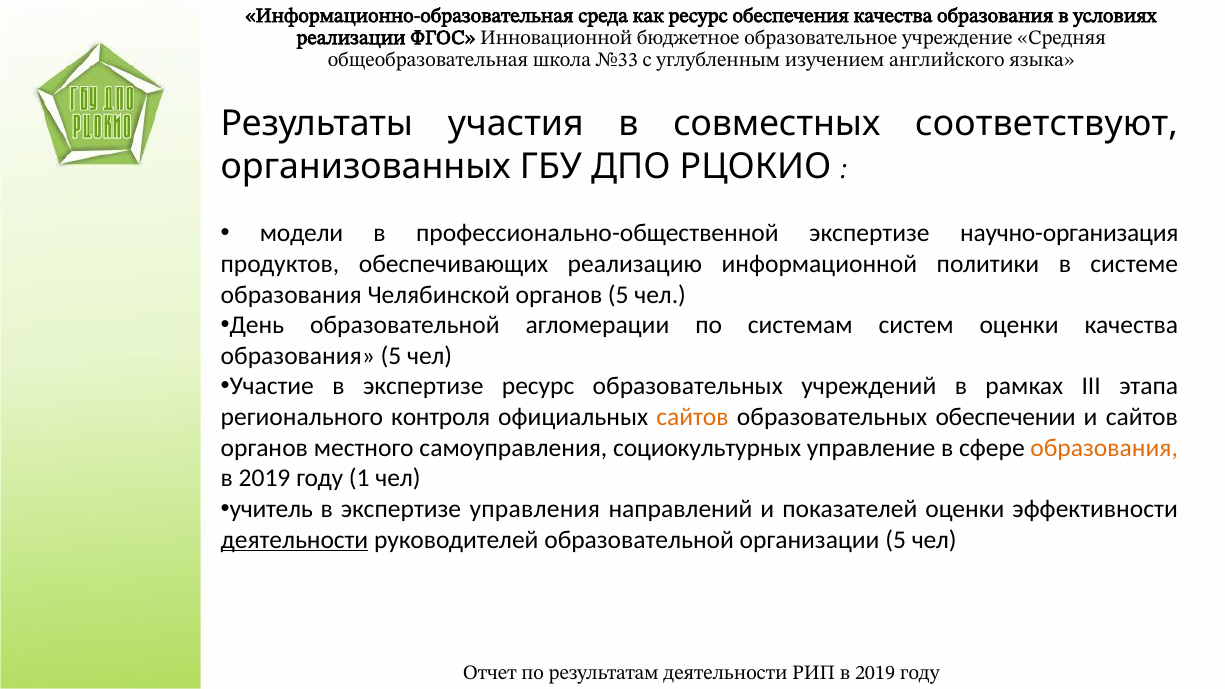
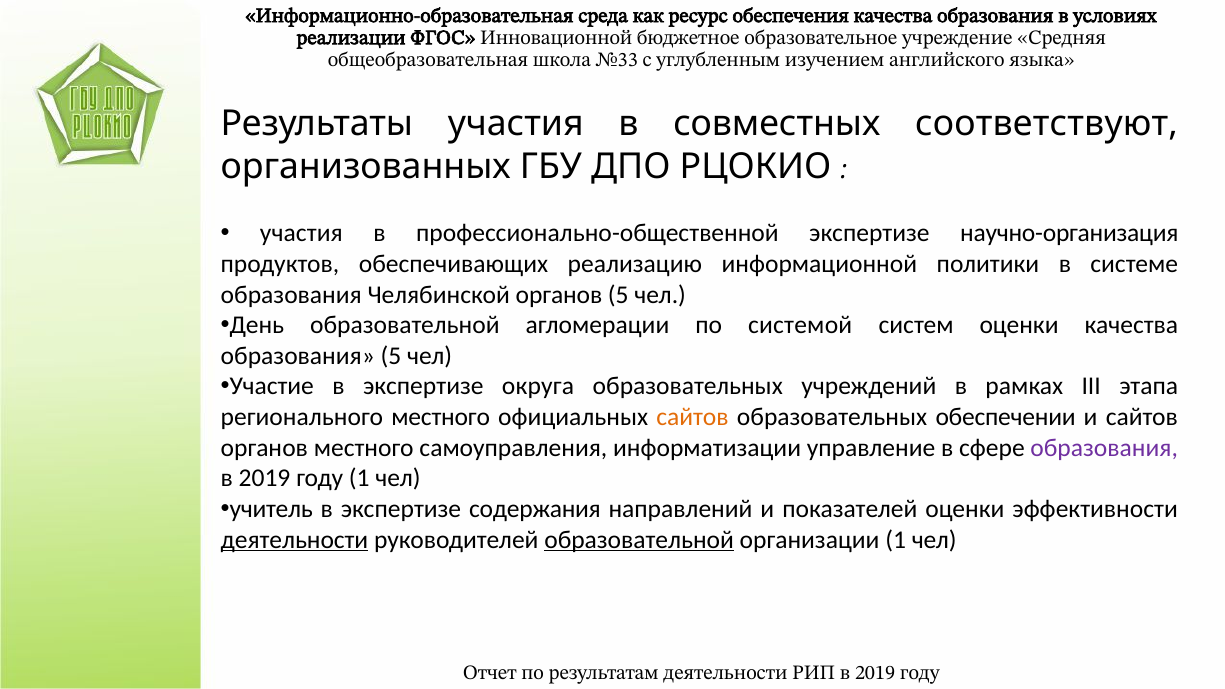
модели: модели -> участия (301, 233)
системам: системам -> системой (800, 325)
экспертизе ресурс: ресурс -> округа (538, 387)
регионального контроля: контроля -> местного (441, 417)
социокультурных: социокультурных -> информатизации (707, 448)
образования colour: orange -> purple (1104, 448)
управления: управления -> содержания (535, 509)
образовательной underline: none -> present (639, 540)
организации 5: 5 -> 1 (896, 540)
